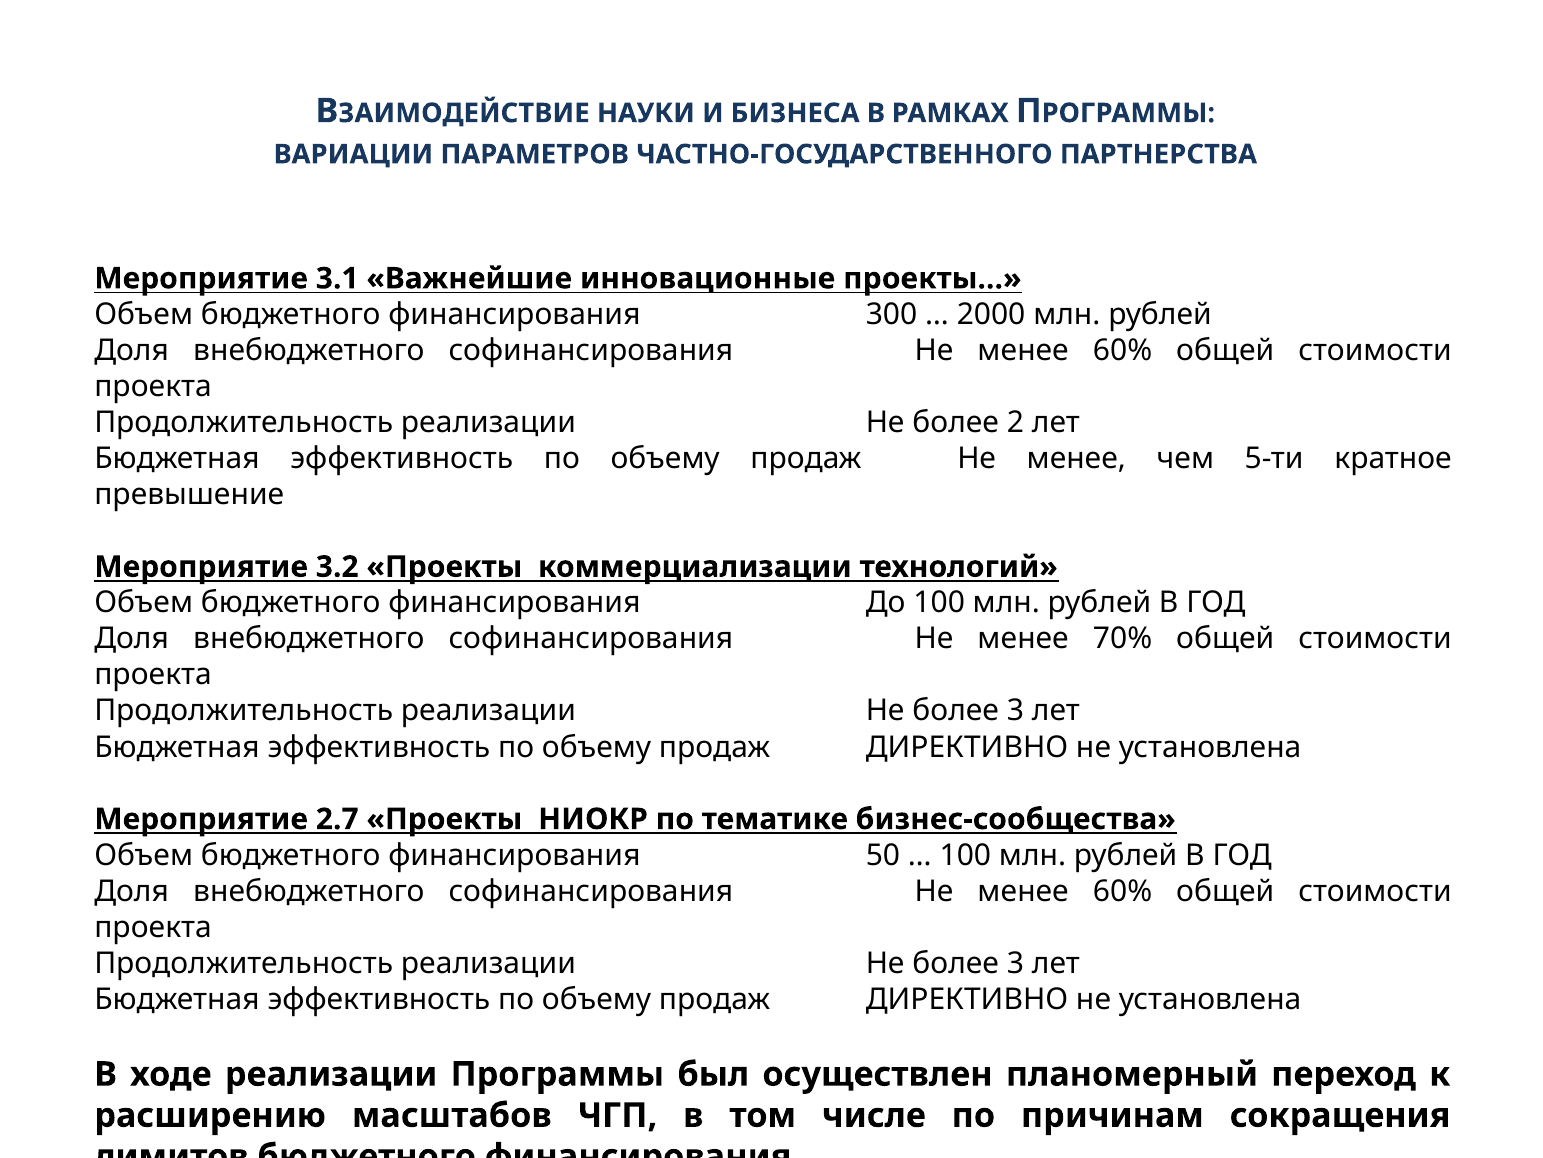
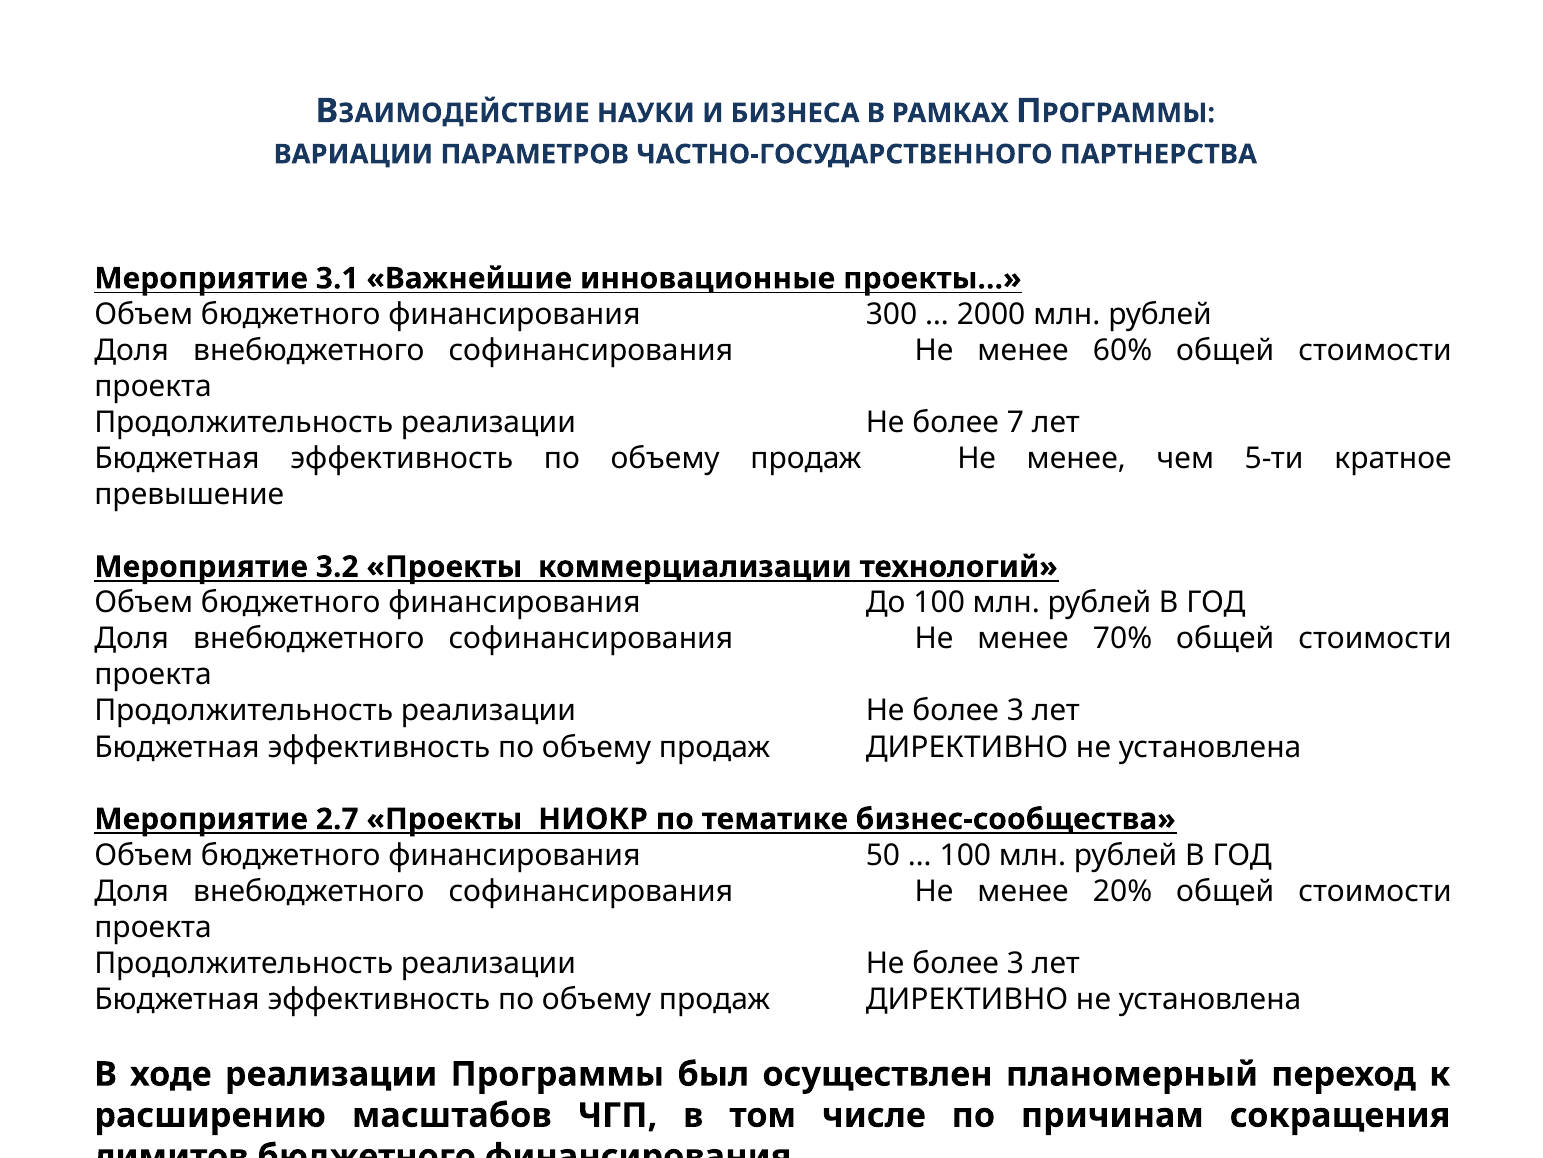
2: 2 -> 7 (1015, 422)
60%: 60% -> 20% (1123, 891)
